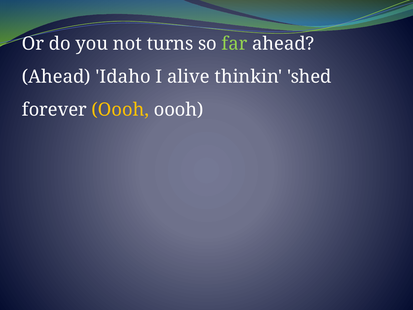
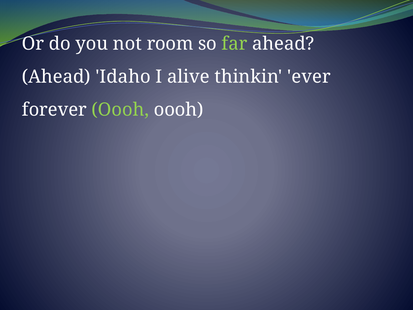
turns: turns -> room (170, 44)
shed: shed -> ever (309, 77)
Oooh colour: yellow -> light green (120, 110)
